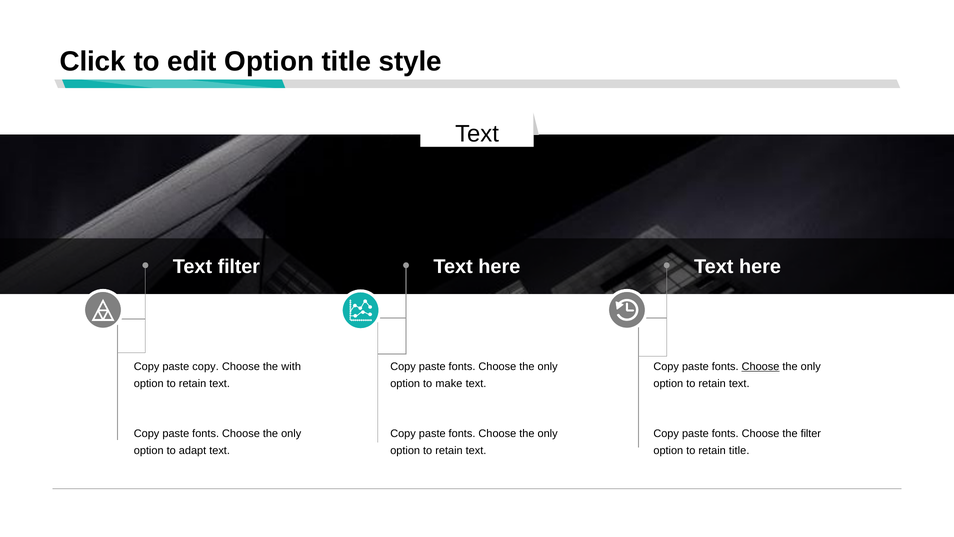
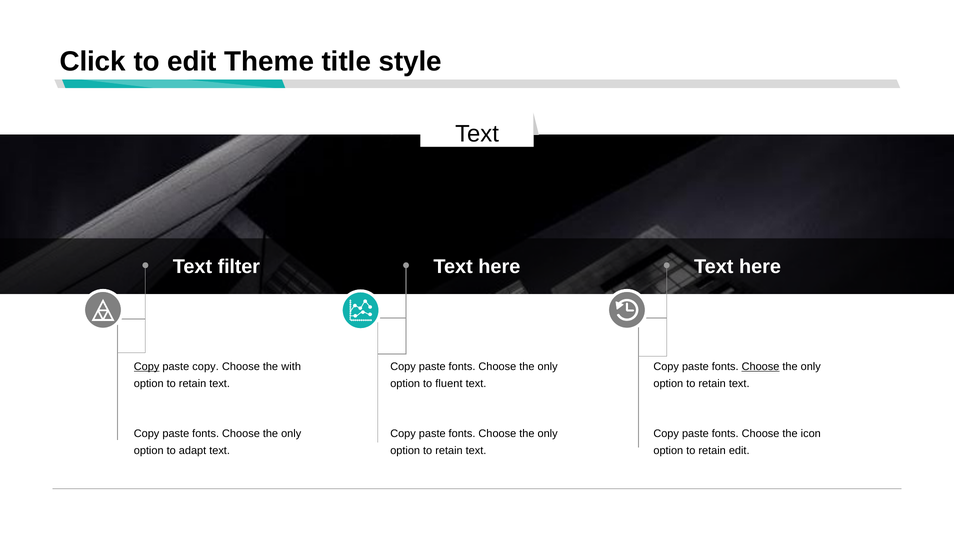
edit Option: Option -> Theme (269, 62)
Copy underline: none -> present (147, 366)
make: make -> fluent (449, 383)
the filter: filter -> icon (811, 433)
retain title: title -> edit (739, 450)
